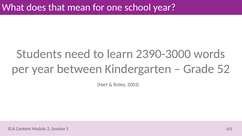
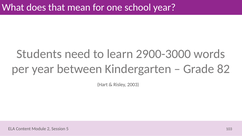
2390-3000: 2390-3000 -> 2900-3000 (163, 54)
52: 52 -> 82 (223, 69)
